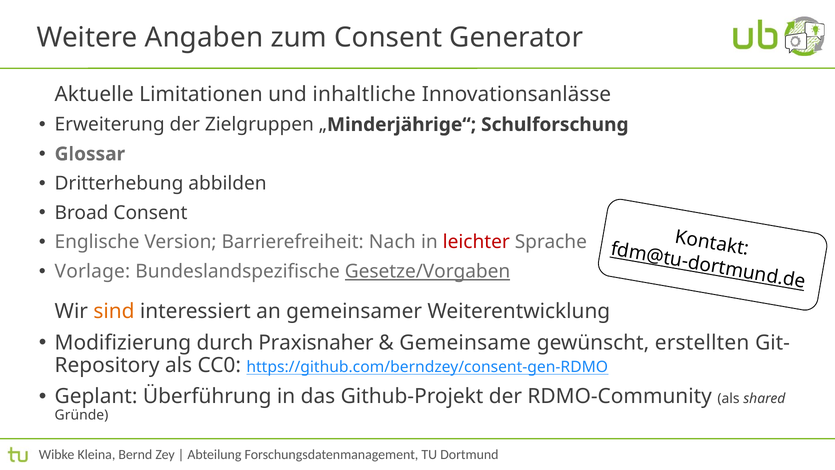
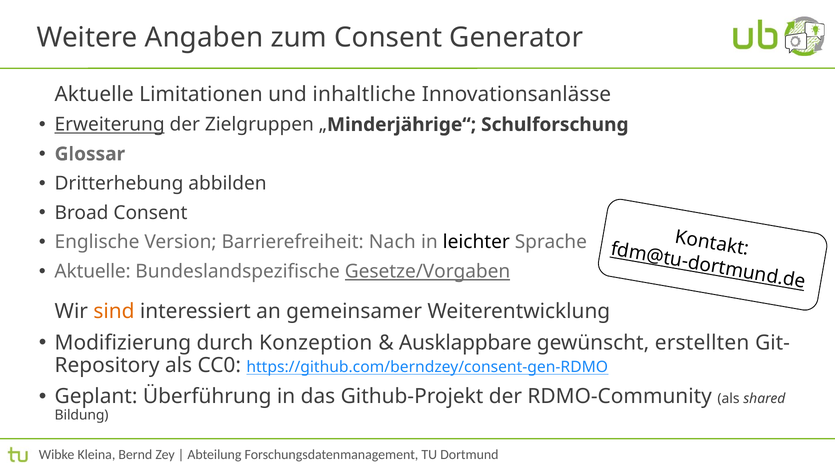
Erweiterung underline: none -> present (110, 125)
leichter colour: red -> black (476, 242)
Vorlage: Vorlage -> Aktuelle (93, 271)
Praxisnaher: Praxisnaher -> Konzeption (316, 343)
Gemeinsame: Gemeinsame -> Ausklappbare (465, 343)
Gründe: Gründe -> Bildung (82, 415)
